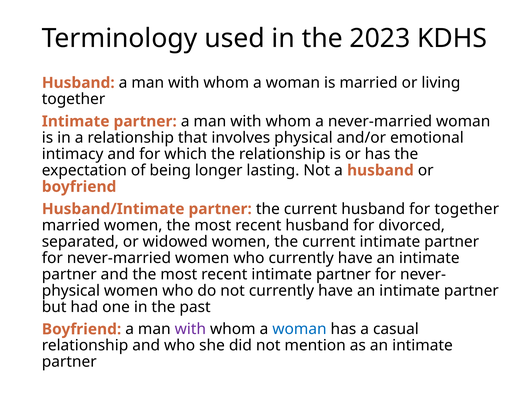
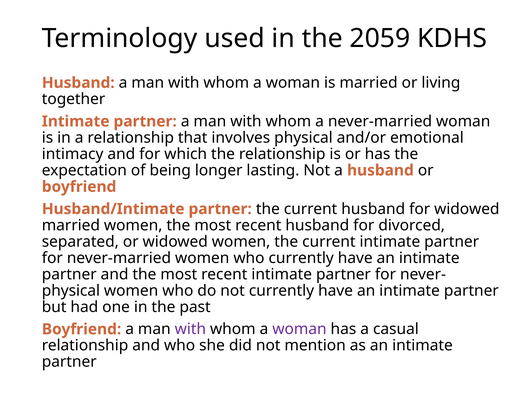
2023: 2023 -> 2059 (380, 39)
for together: together -> widowed (467, 209)
woman colour: blue -> purple (299, 329)
